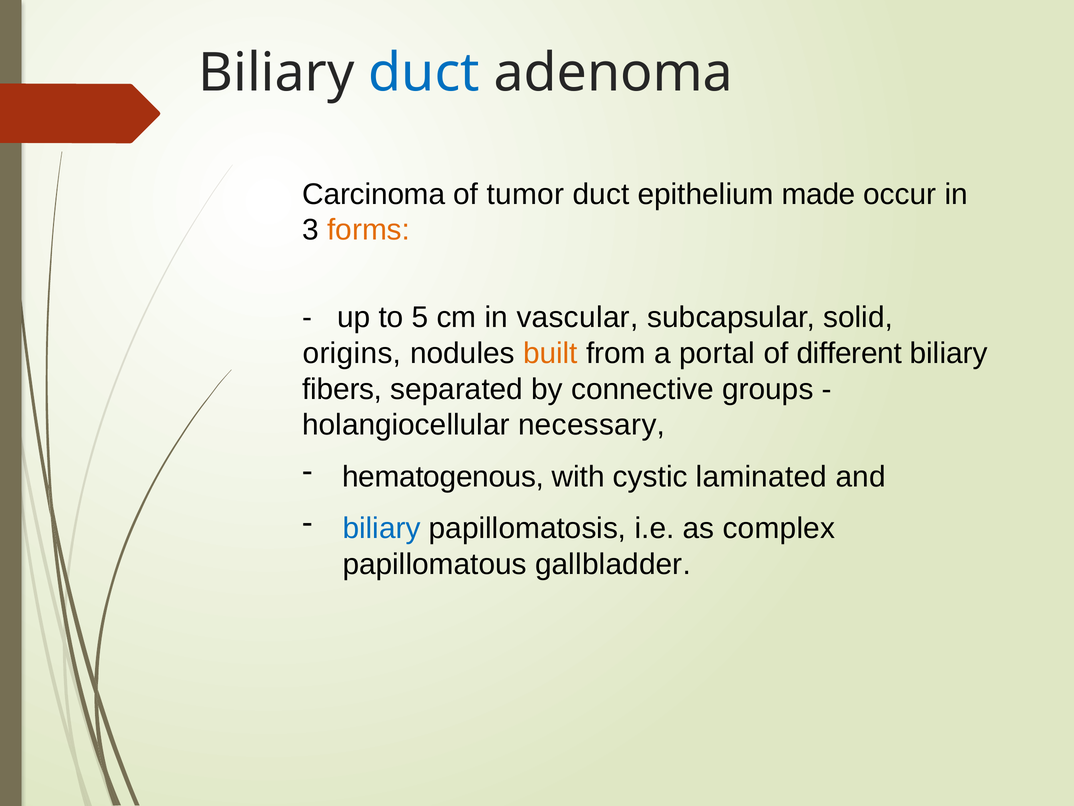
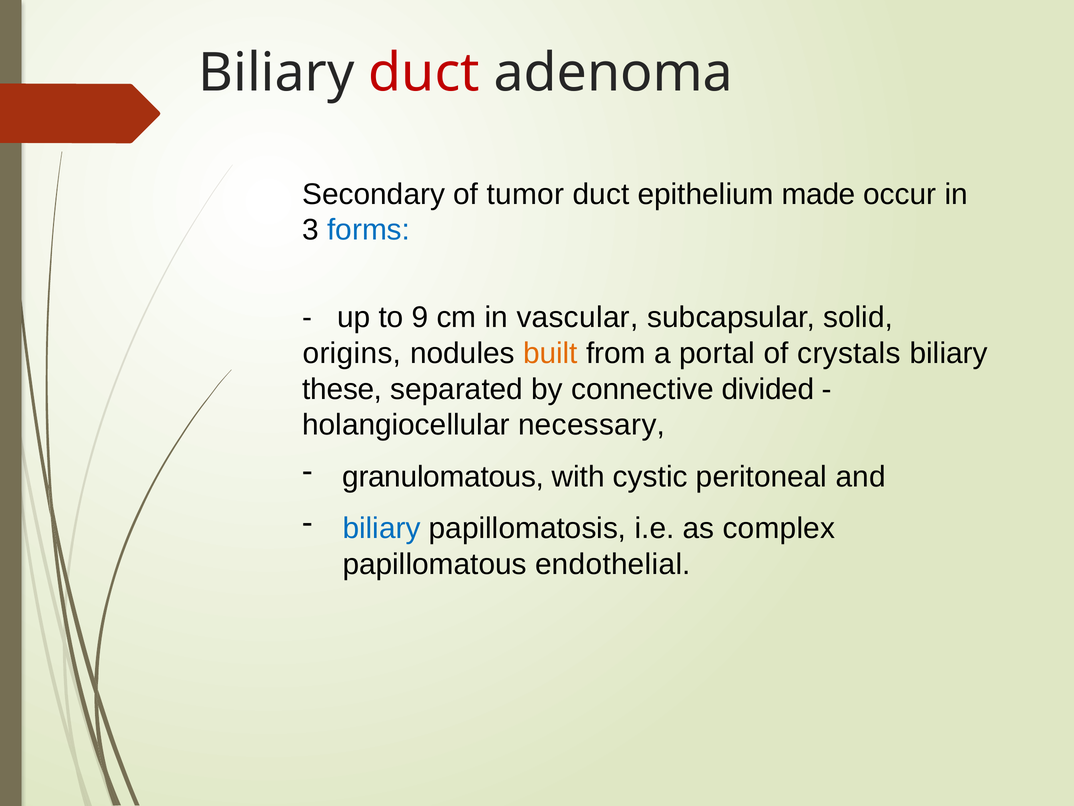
duct colour: blue -> red (424, 73)
Carcinoma: Carcinoma -> Secondary (374, 194)
forms colour: orange -> blue (369, 230)
5: 5 -> 9 (420, 317)
different: different -> crystals (849, 353)
fibers: fibers -> these (342, 389)
groups: groups -> divided (768, 389)
hematogenous: hematogenous -> granulomatous (443, 476)
laminated: laminated -> peritoneal (762, 476)
gallbladder: gallbladder -> endothelial (613, 564)
